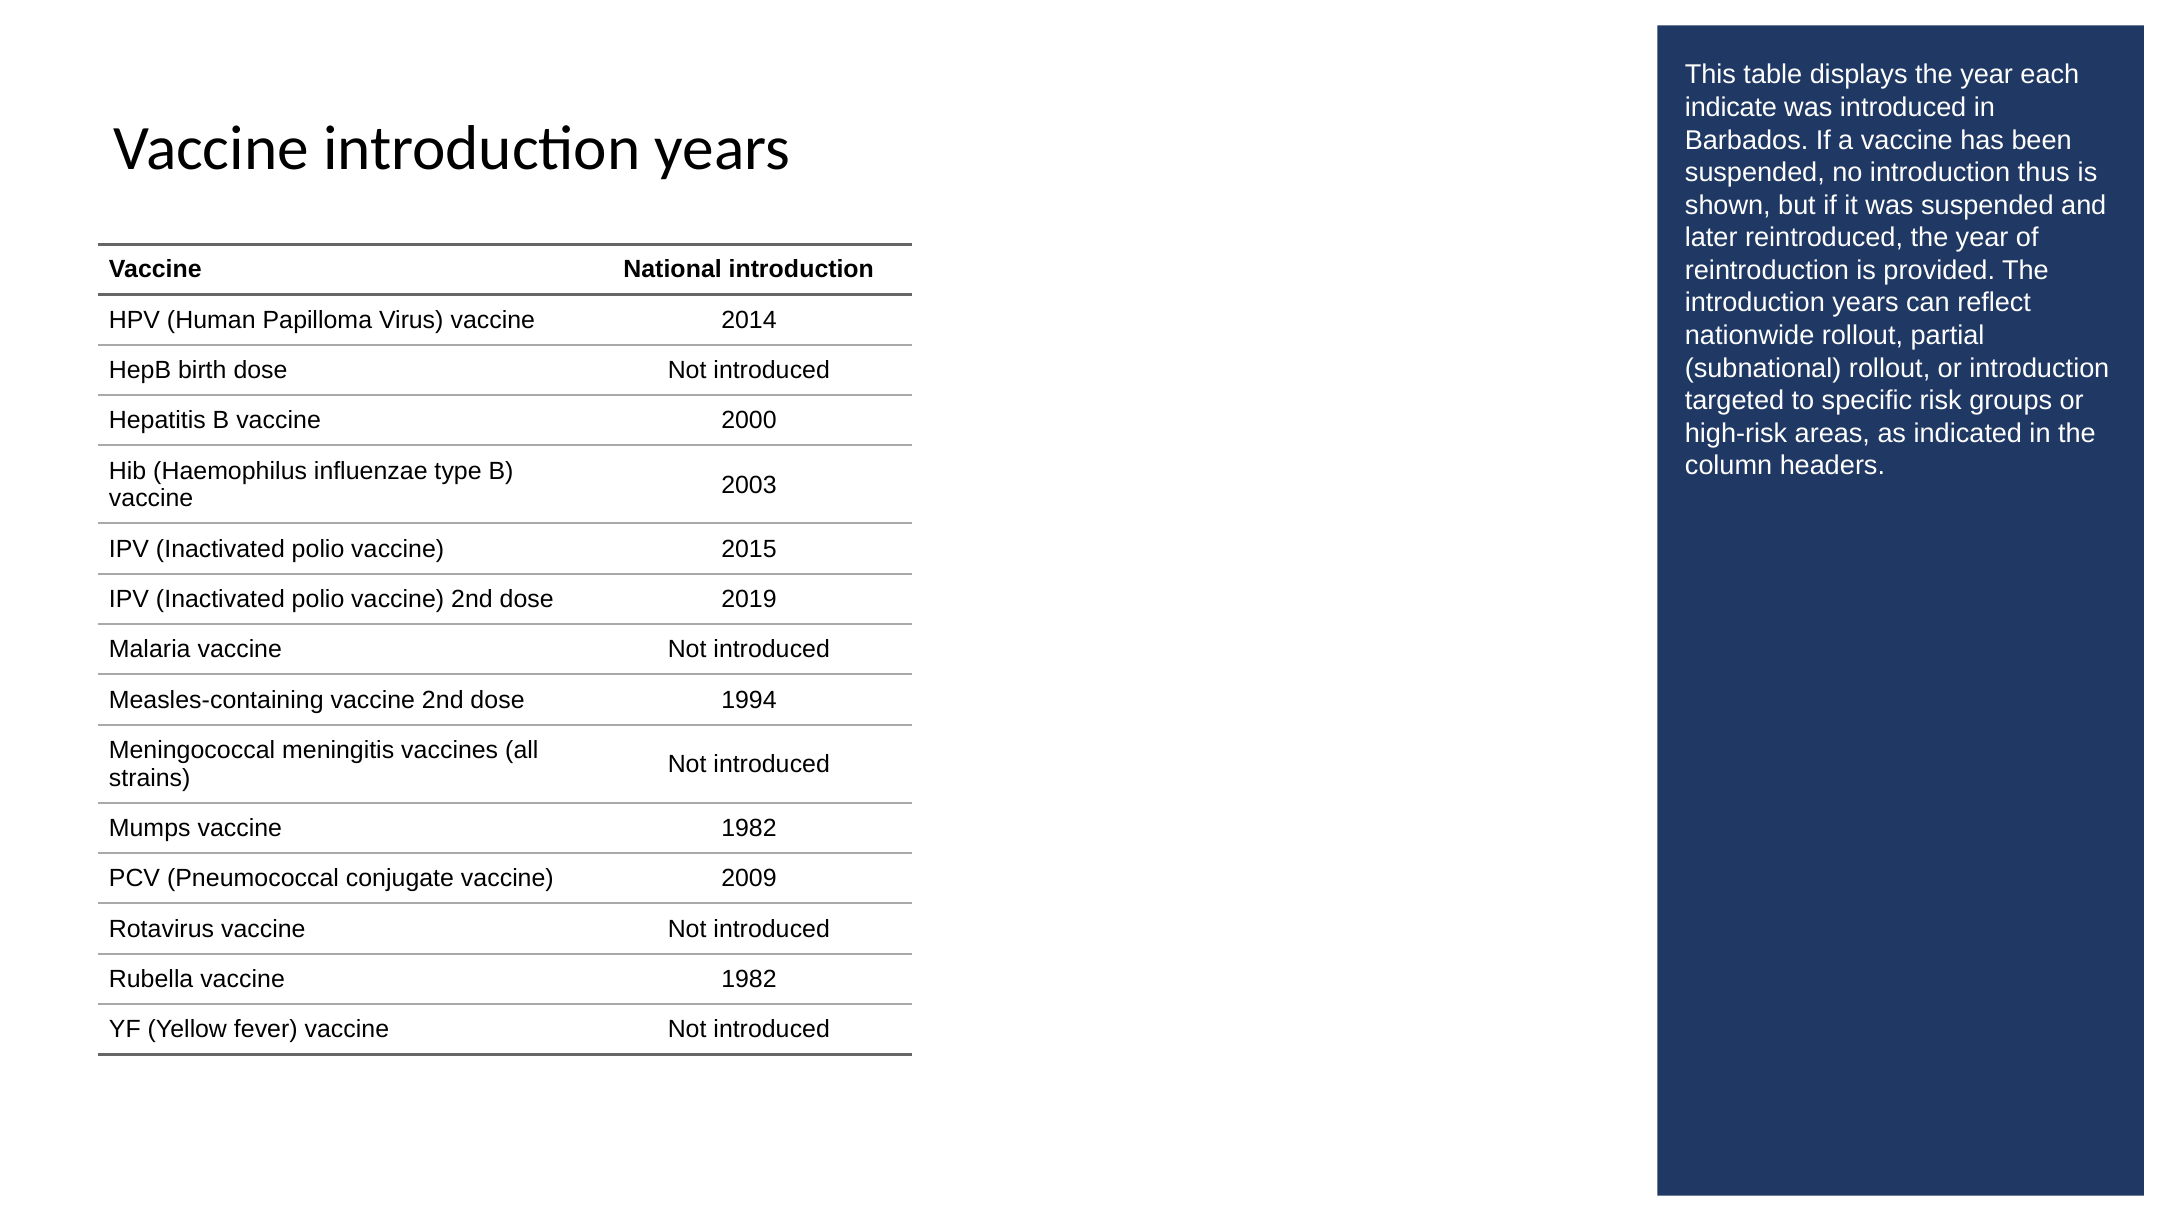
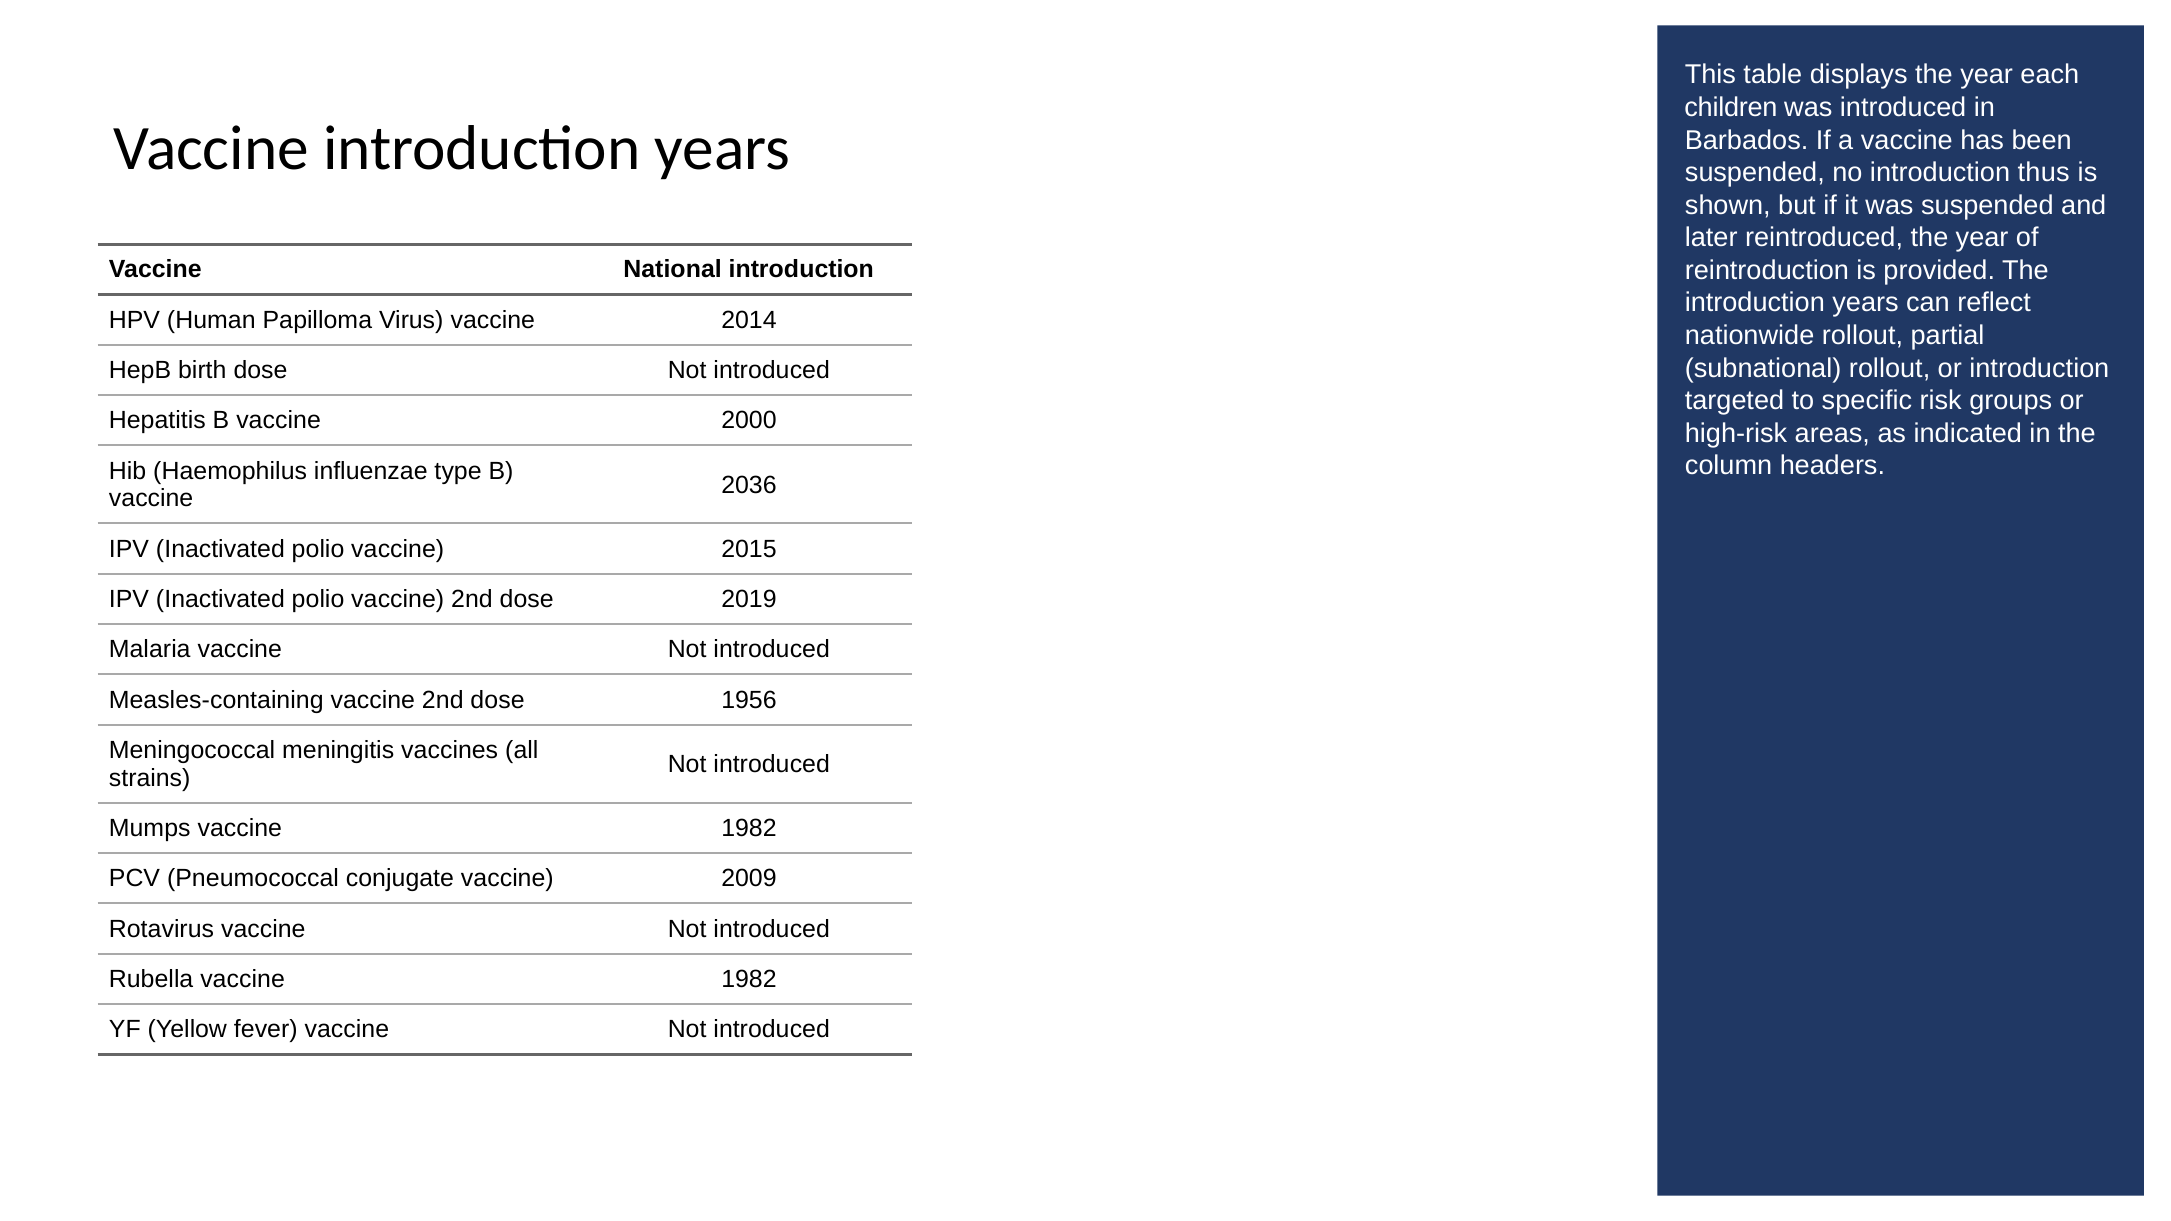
indicate: indicate -> children (1731, 108)
2003: 2003 -> 2036 (749, 485)
1994: 1994 -> 1956 (749, 700)
